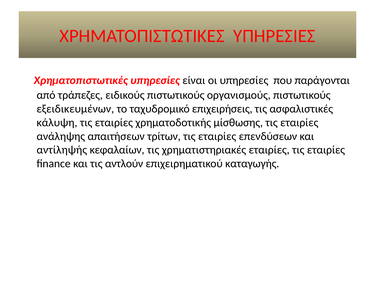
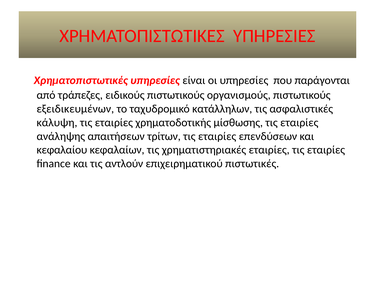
επιχειρήσεις: επιχειρήσεις -> κατάλληλων (222, 109)
αντίληψής: αντίληψής -> κεφαλαίου (62, 150)
καταγωγής: καταγωγής -> πιστωτικές (252, 164)
